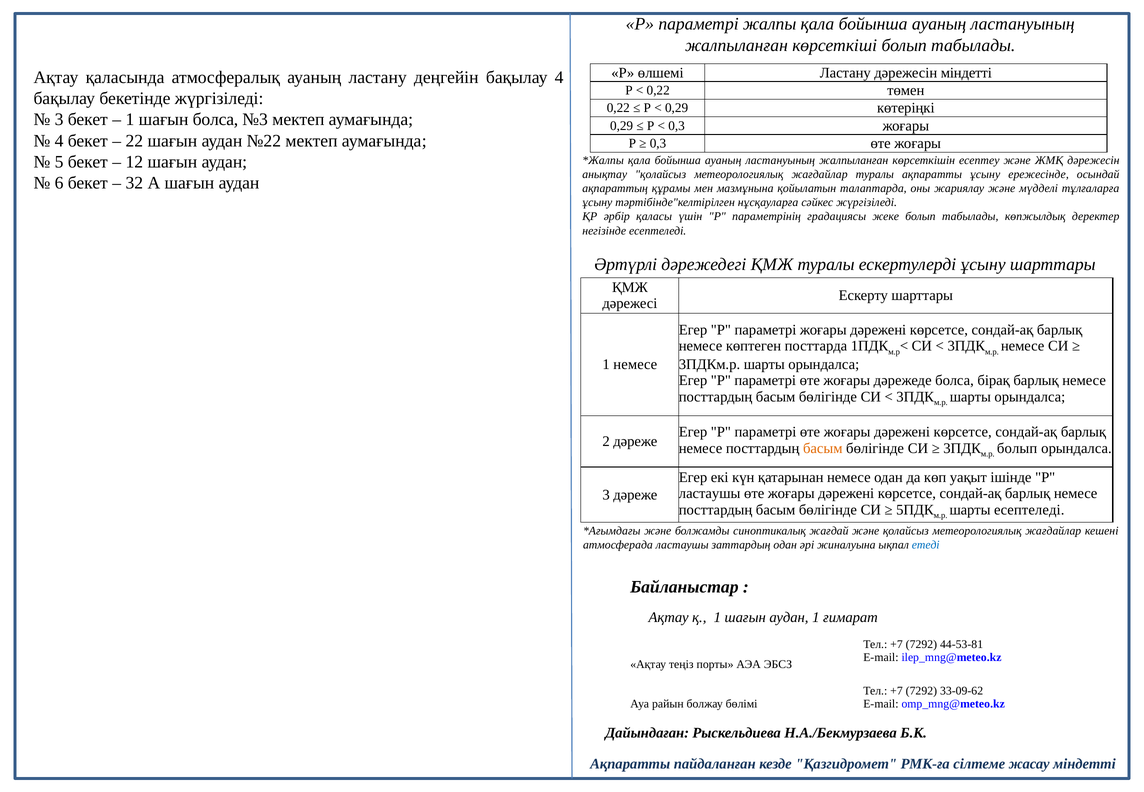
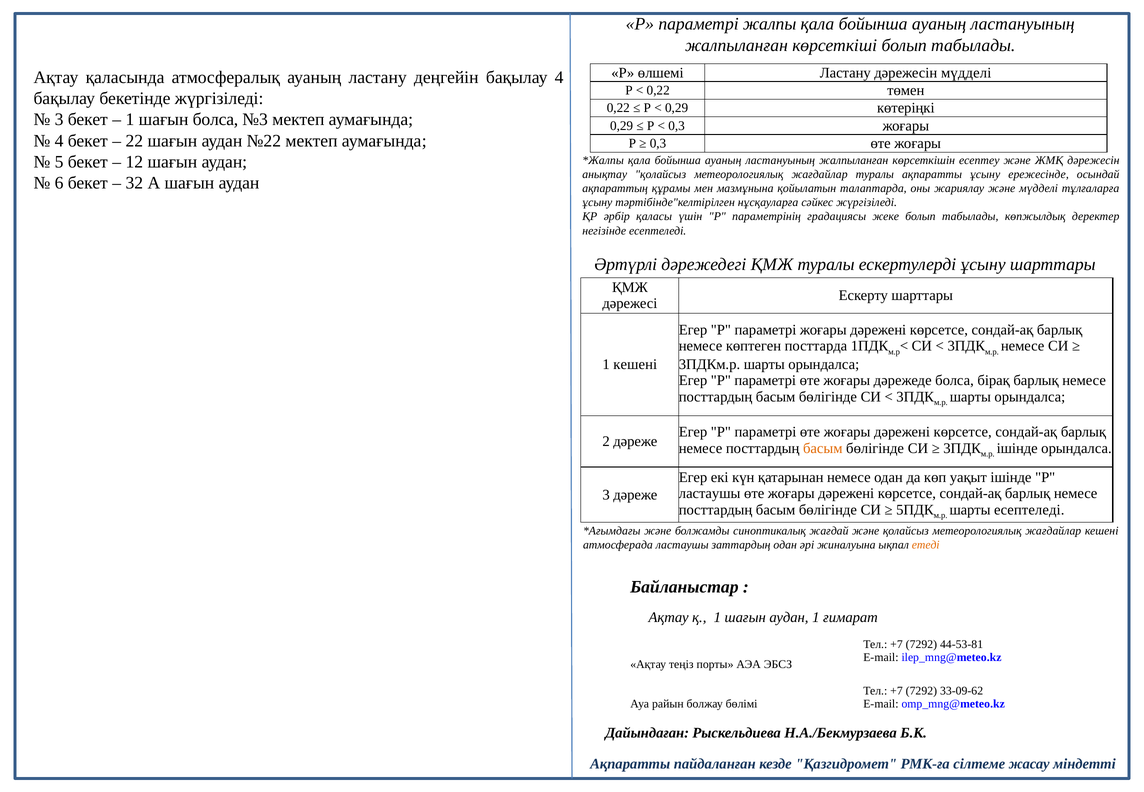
дәрежесін міндетті: міндетті -> мүдделі (966, 73)
1 немесе: немесе -> кешені (635, 364)
болып: болып -> ішінде (1017, 448)
етеді colour: blue -> orange (926, 545)
